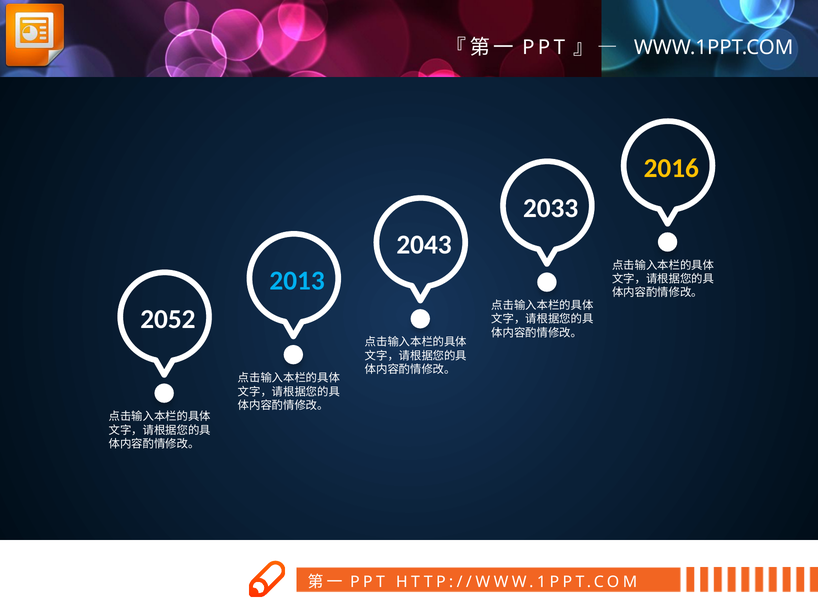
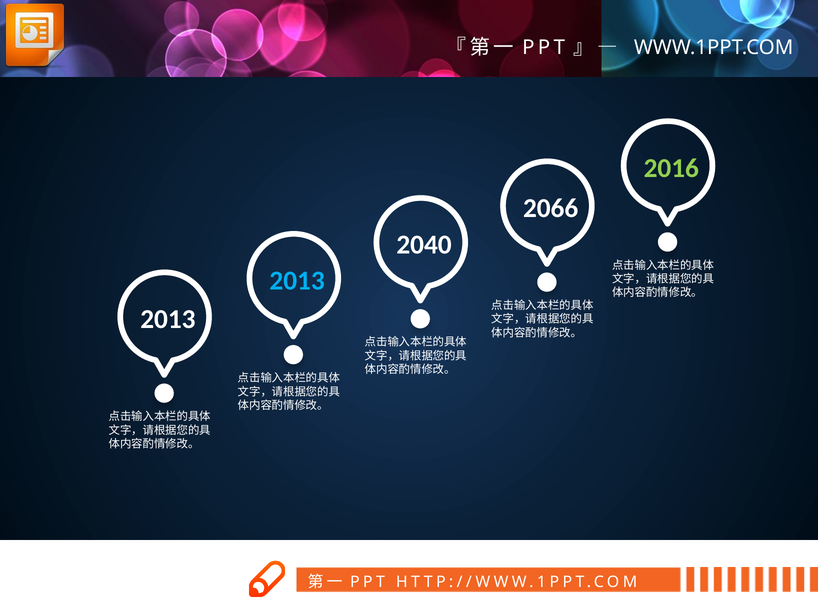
2016 colour: yellow -> light green (671, 168)
2033: 2033 -> 2066 (551, 209)
2043: 2043 -> 2040 (424, 245)
2052: 2052 -> 2013 (168, 320)
